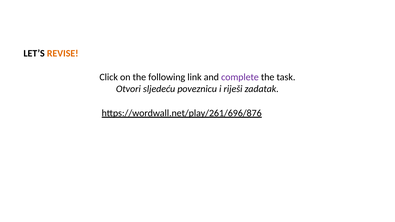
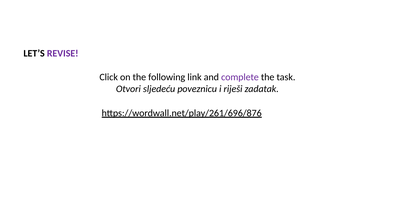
REVISE colour: orange -> purple (63, 54)
